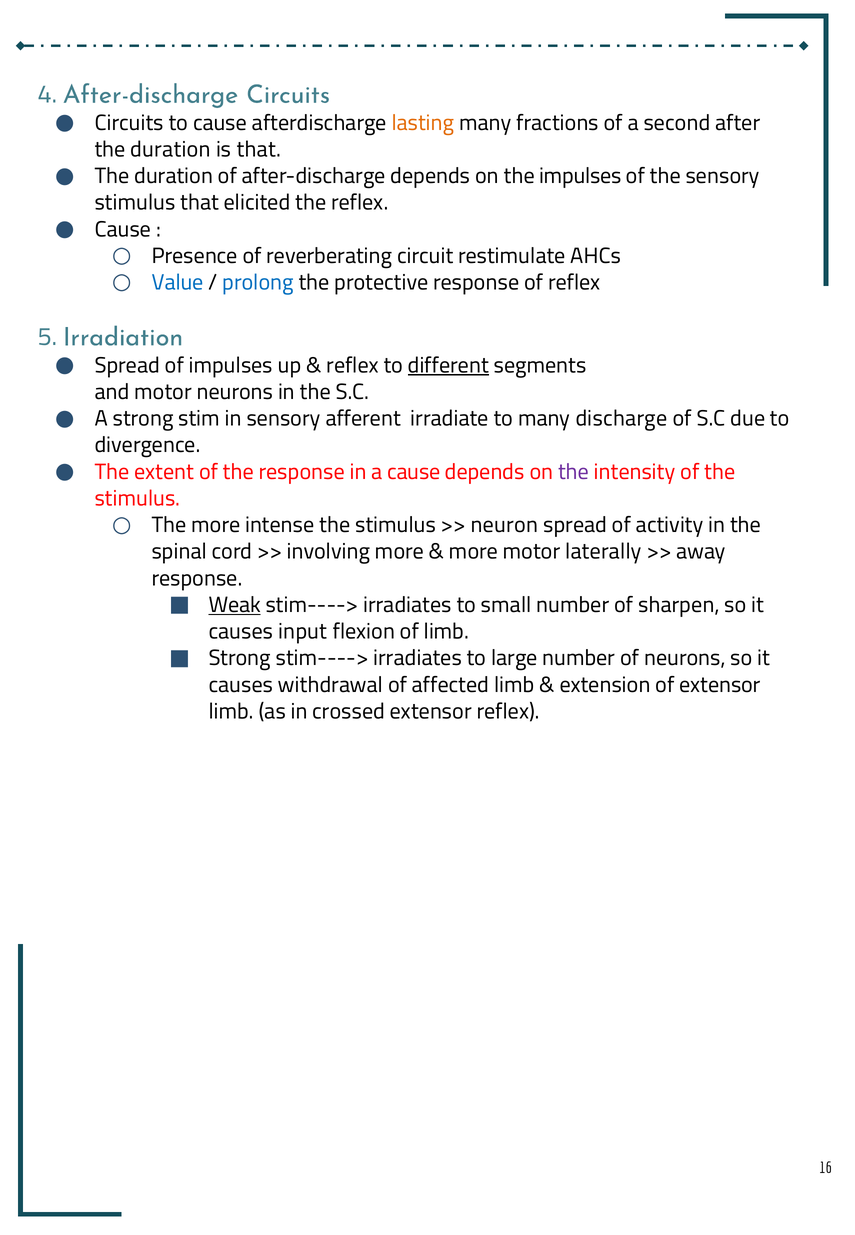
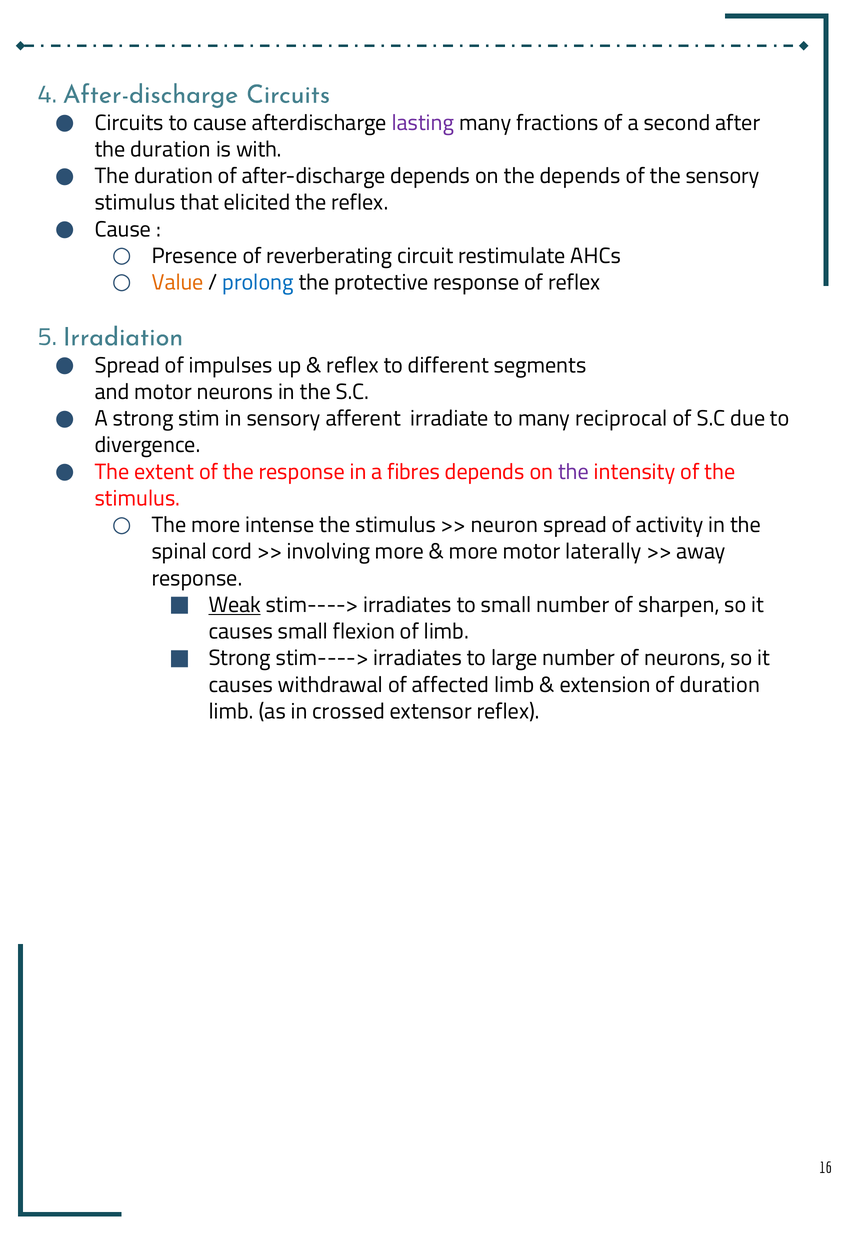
lasting colour: orange -> purple (423, 123)
is that: that -> with (259, 149)
the impulses: impulses -> depends (580, 176)
Value colour: blue -> orange (178, 282)
different underline: present -> none (448, 365)
discharge: discharge -> reciprocal (621, 418)
a cause: cause -> fibres (414, 472)
causes input: input -> small (303, 631)
of extensor: extensor -> duration (720, 685)
